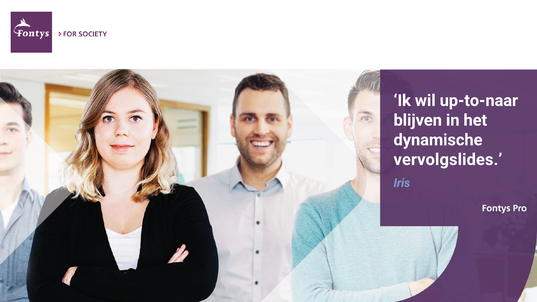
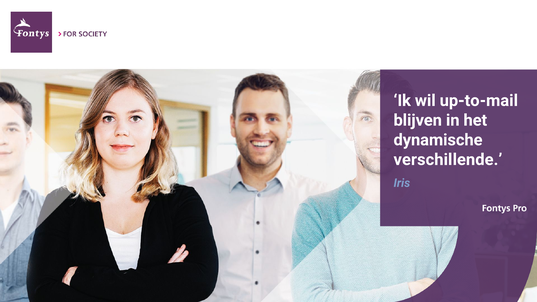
up-to-naar: up-to-naar -> up-to-mail (479, 101)
vervolgslides: vervolgslides -> verschillende (448, 160)
